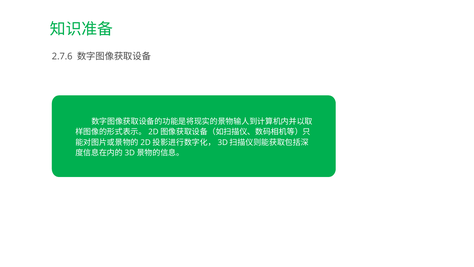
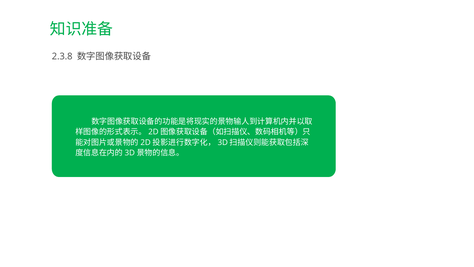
2.7.6: 2.7.6 -> 2.3.8 (62, 57)
